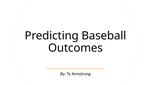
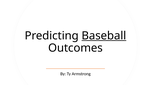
Baseball underline: none -> present (104, 36)
